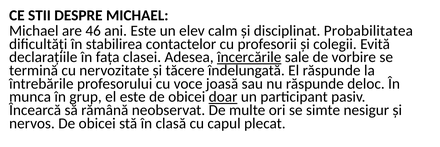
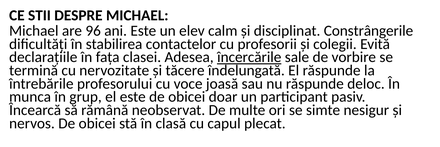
46: 46 -> 96 (93, 31)
Probabilitatea: Probabilitatea -> Constrângerile (369, 31)
doar underline: present -> none (223, 97)
